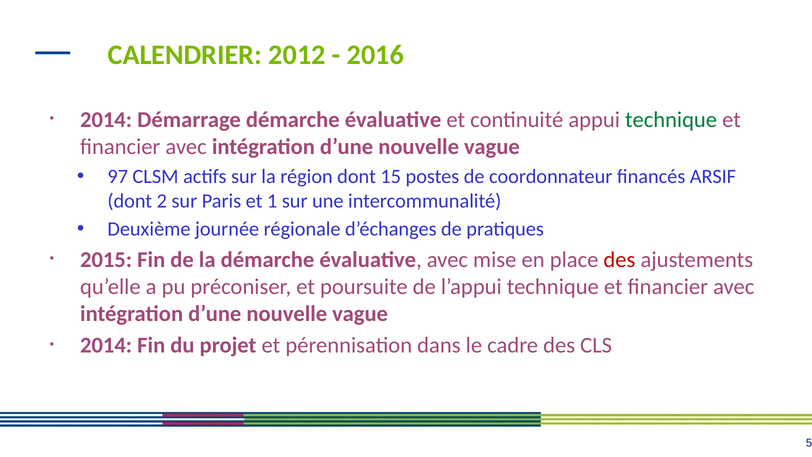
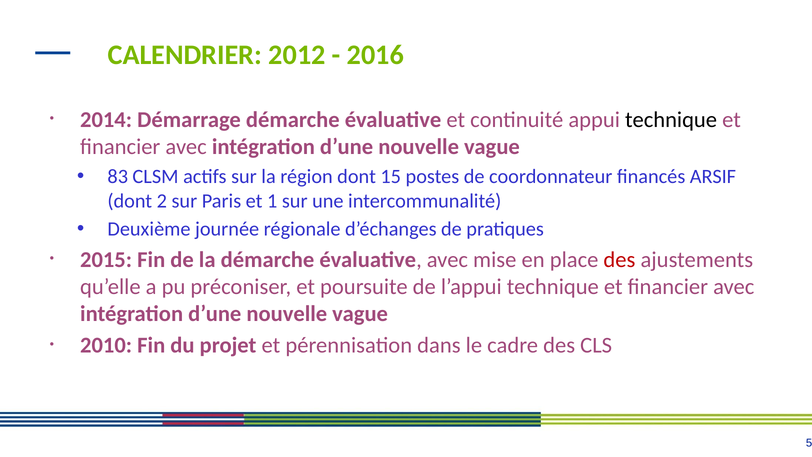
technique colour: green -> black (671, 120)
97: 97 -> 83 (118, 176)
2014: 2014 -> 2010 (106, 345)
